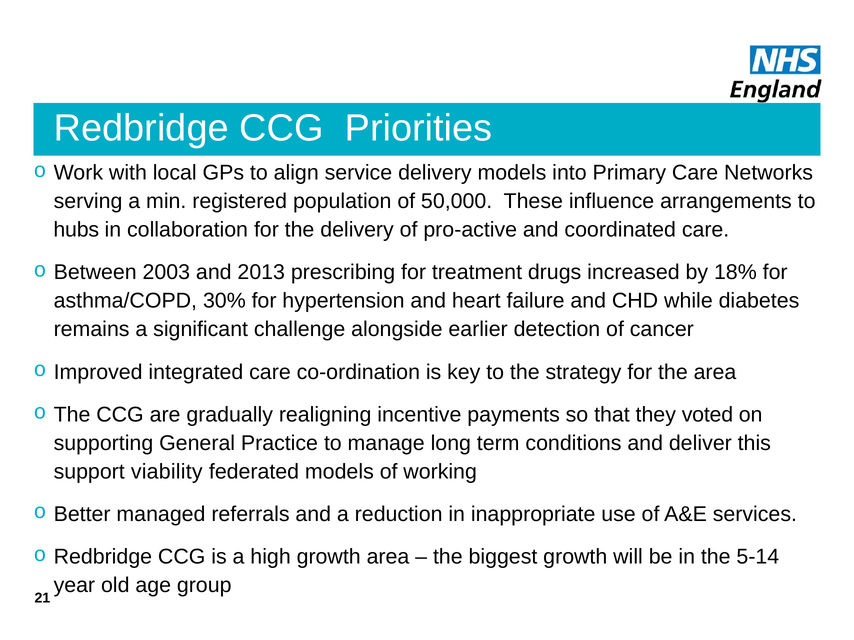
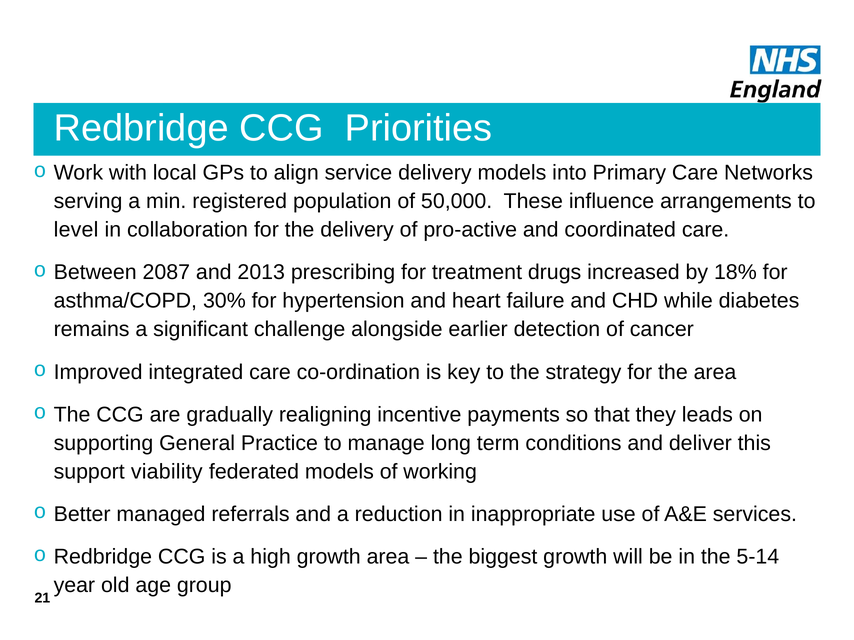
hubs: hubs -> level (76, 230)
2003: 2003 -> 2087 (166, 273)
voted: voted -> leads (707, 415)
